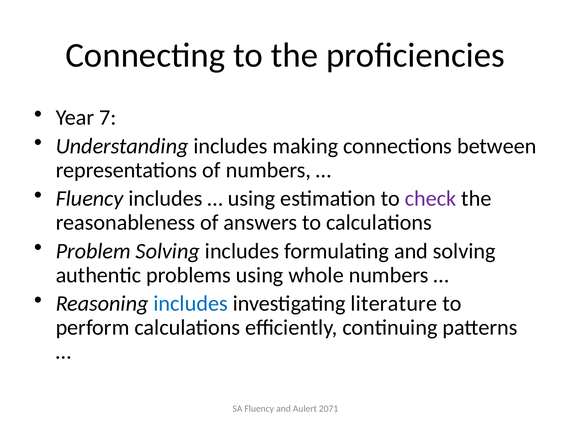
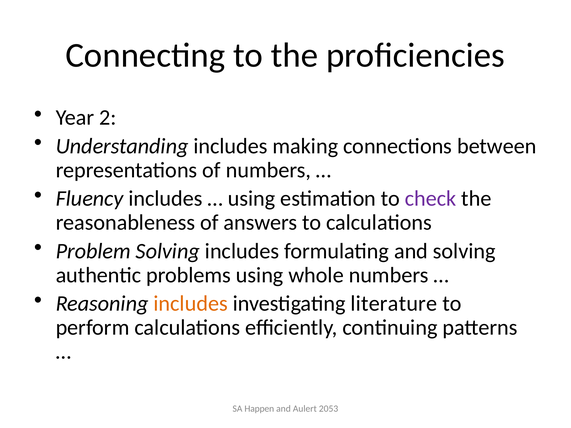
7: 7 -> 2 (108, 118)
includes colour: blue -> orange (191, 304)
SA Fluency: Fluency -> Happen (259, 409)
2071: 2071 -> 2053 (329, 409)
